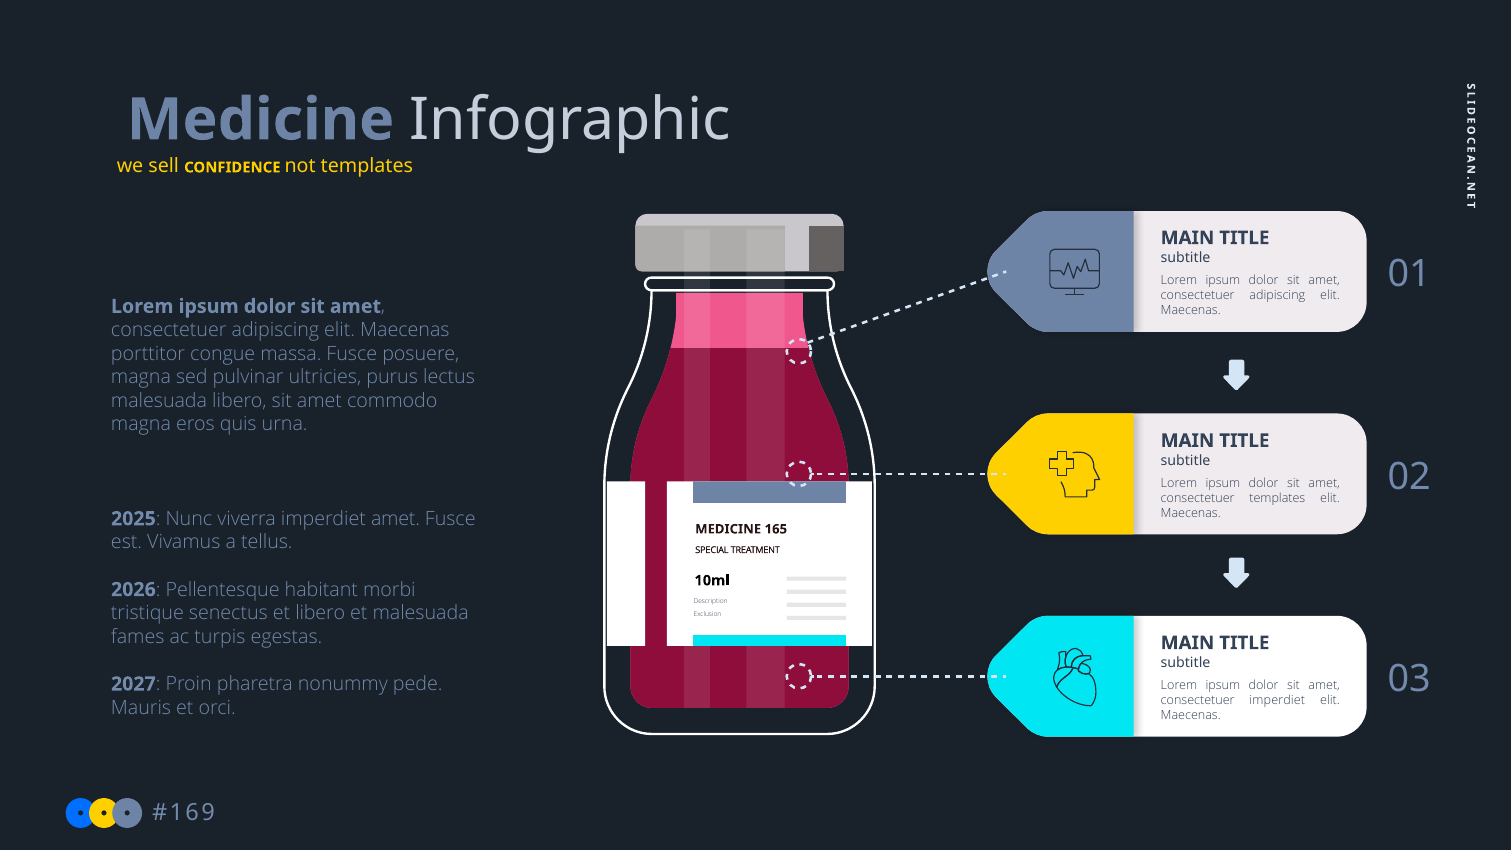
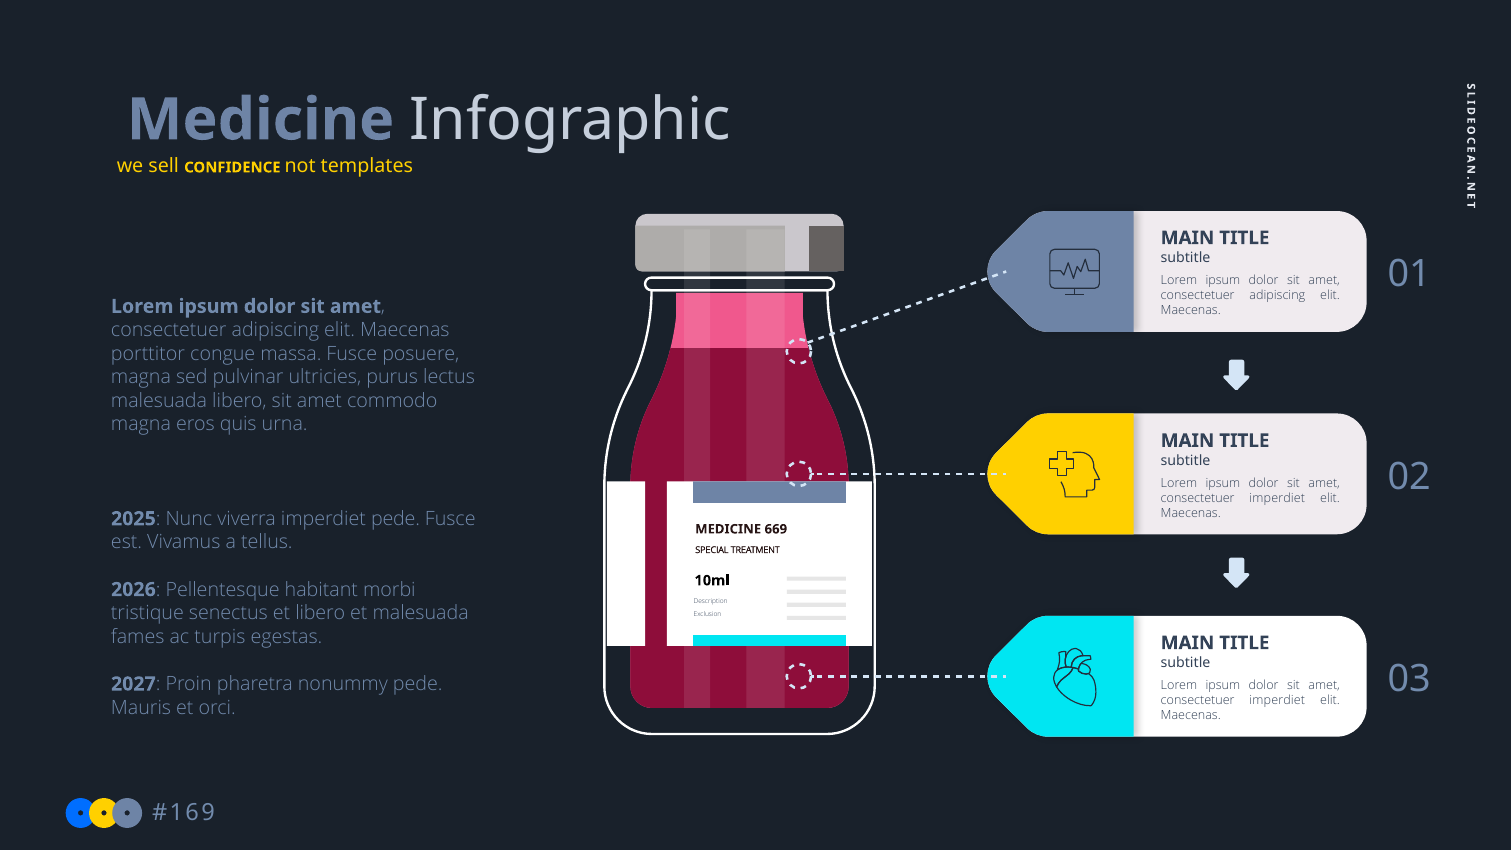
templates: templates -> imperdiet (1277, 498)
imperdiet amet: amet -> pede (395, 519)
165: 165 -> 669 (776, 529)
